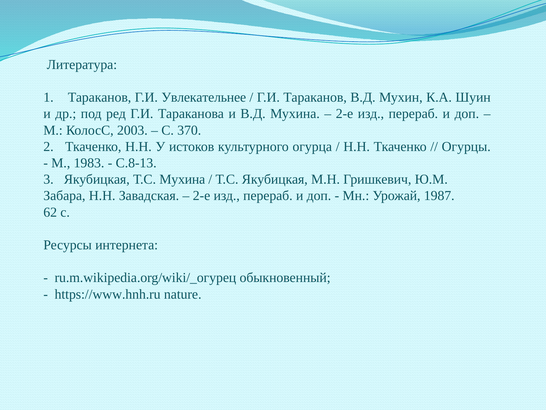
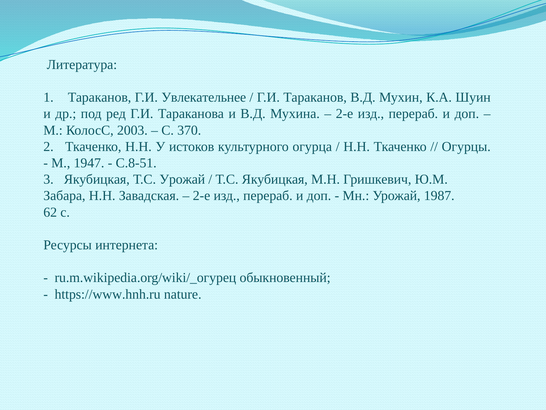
1983: 1983 -> 1947 (89, 163)
С.8-13: С.8-13 -> С.8-51 (136, 163)
Т.С Мухина: Мухина -> Урожай (182, 179)
